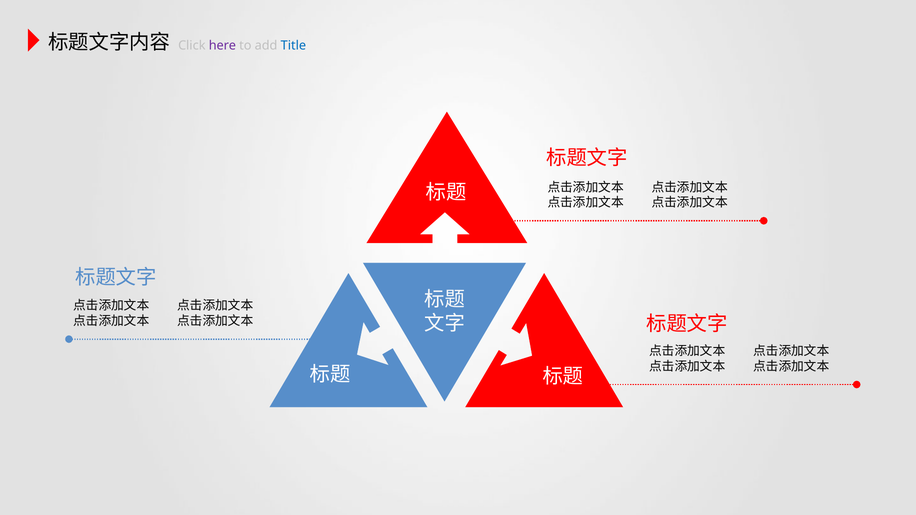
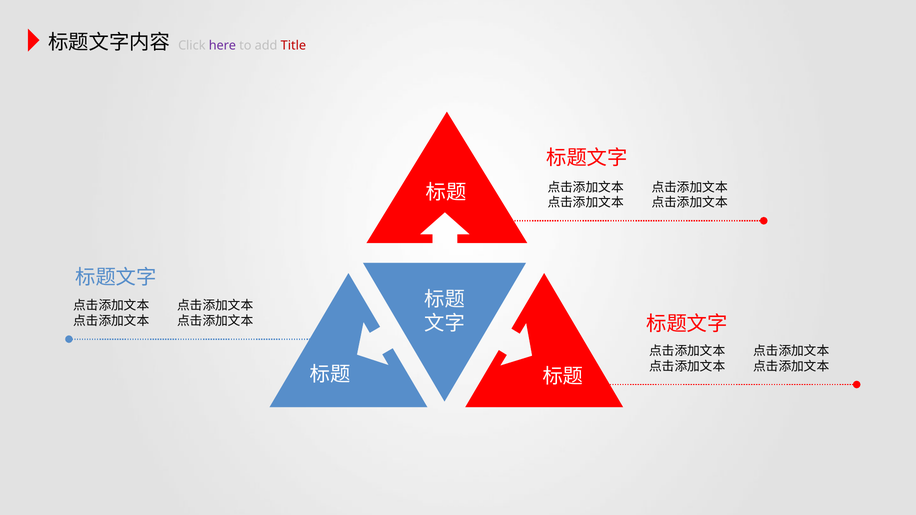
Title colour: blue -> red (293, 46)
